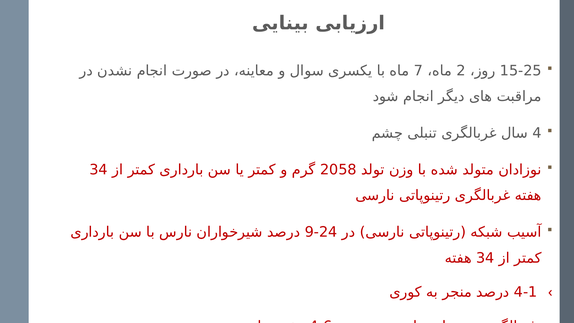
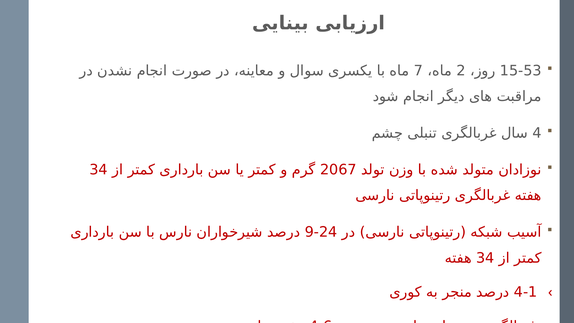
15-25: 15-25 -> 15-53 (521, 71)
2058: 2058 -> 2067 (338, 170)
